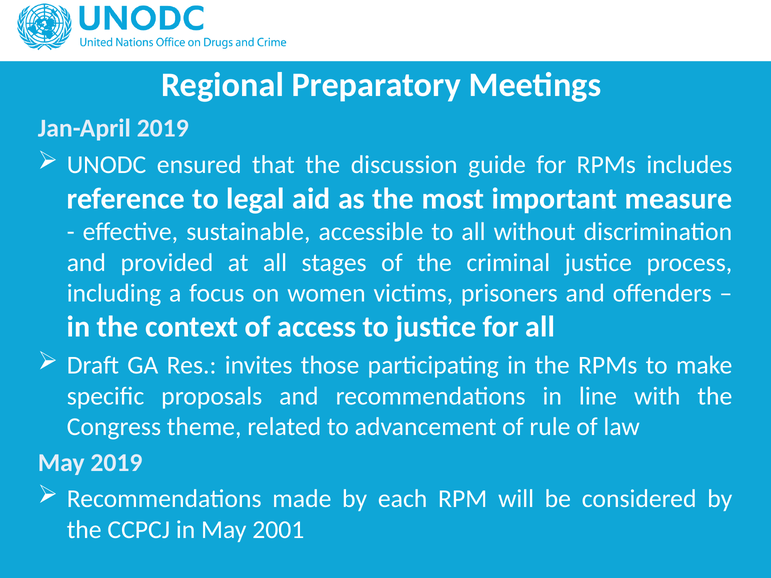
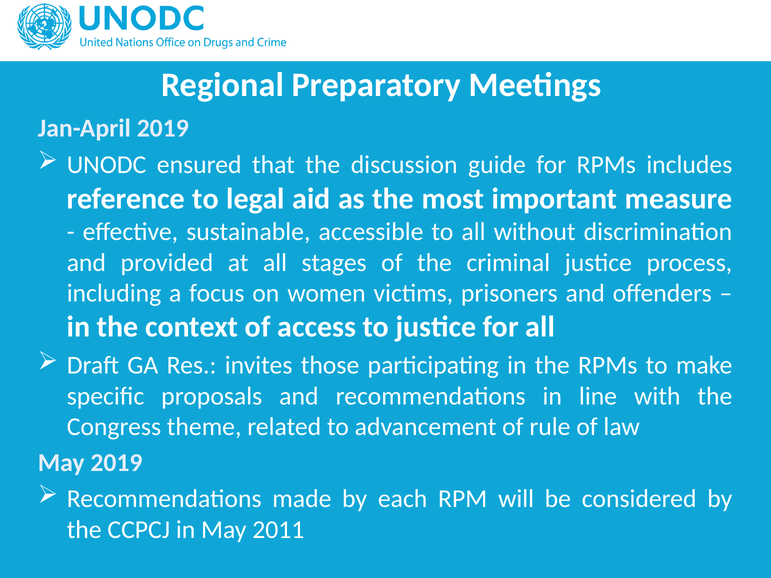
2001: 2001 -> 2011 (278, 530)
